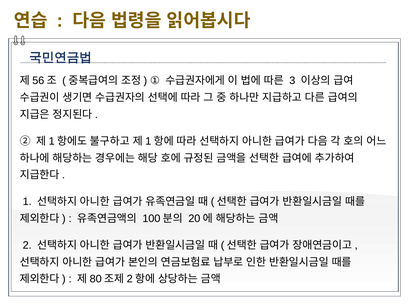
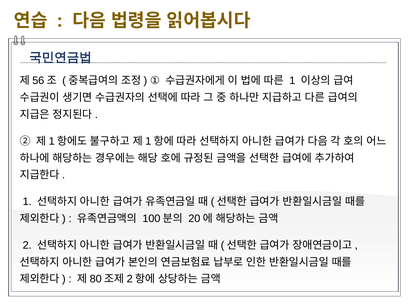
3: 3 -> 1 (292, 81)
